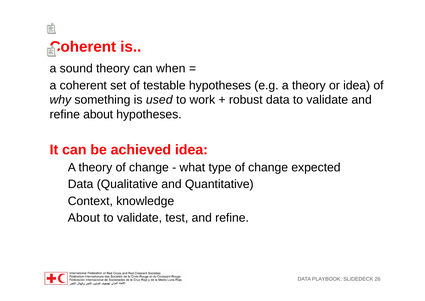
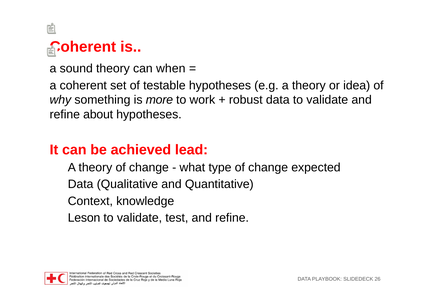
used: used -> more (159, 100)
achieved idea: idea -> lead (191, 150)
About: About -> Leson (84, 218)
